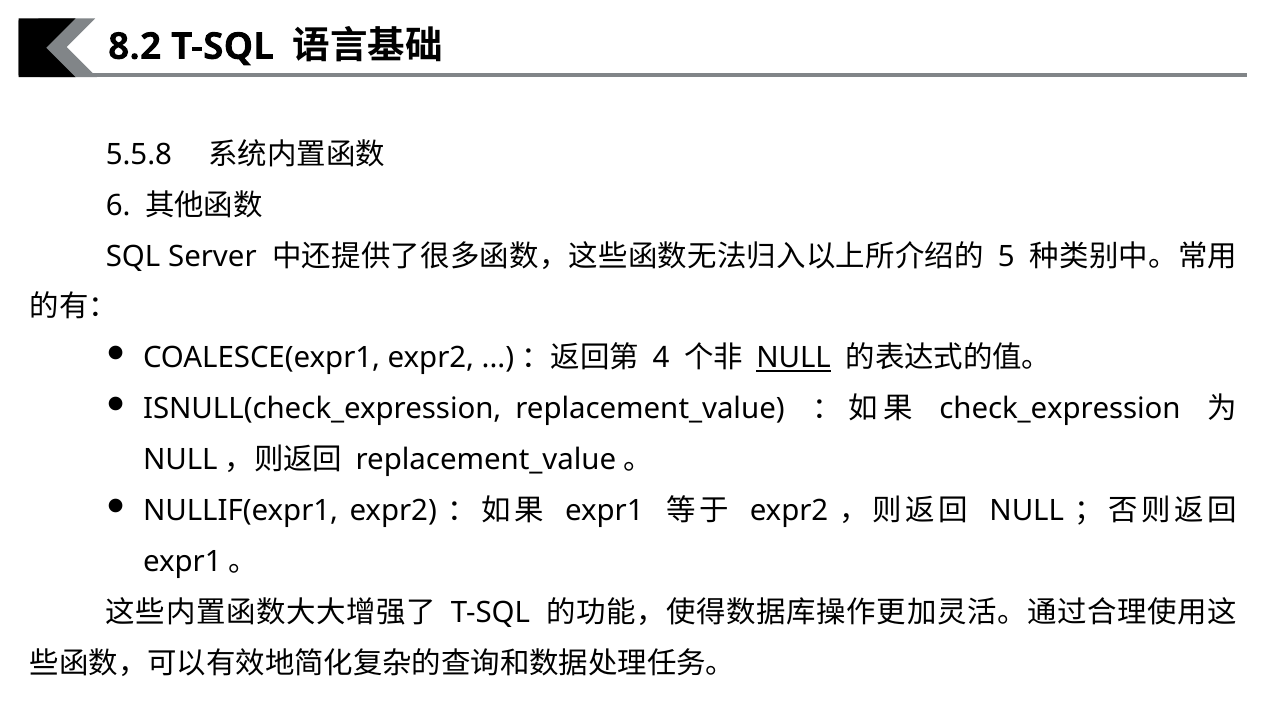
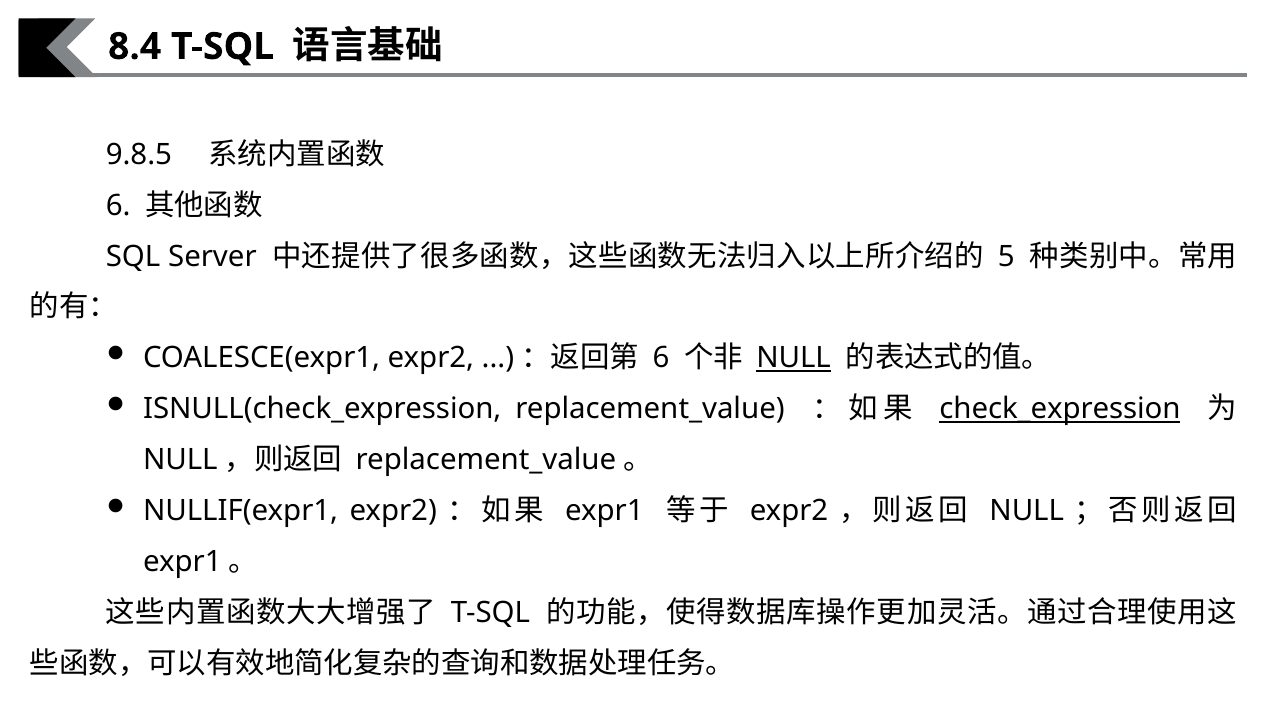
8.2: 8.2 -> 8.4 (135, 47)
5.5.8: 5.5.8 -> 9.8.5 (139, 154)
4: 4 -> 6 (661, 358)
check_expression underline: none -> present (1060, 409)
